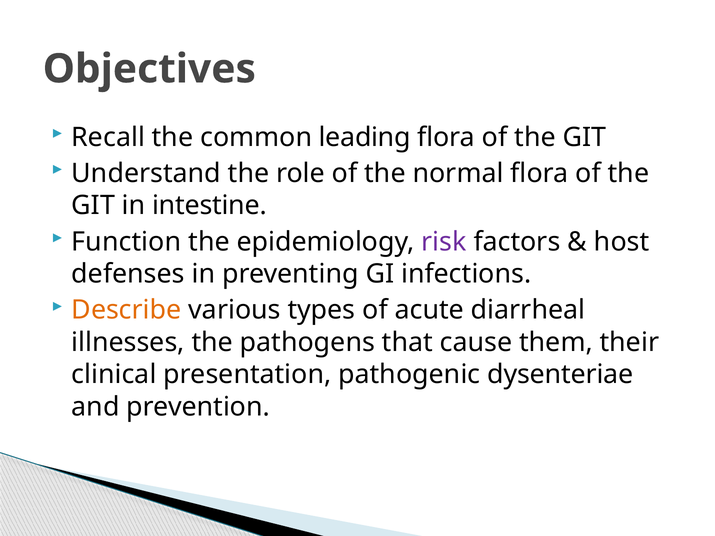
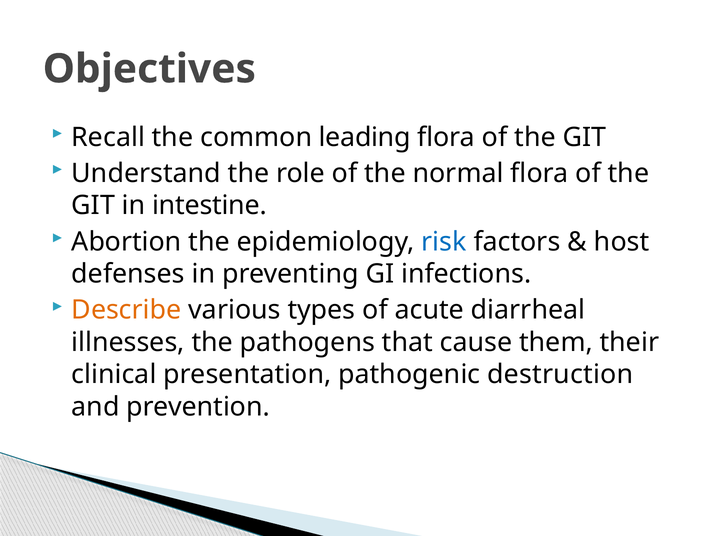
Function: Function -> Abortion (126, 242)
risk colour: purple -> blue (444, 242)
dysenteriae: dysenteriae -> destruction (560, 375)
